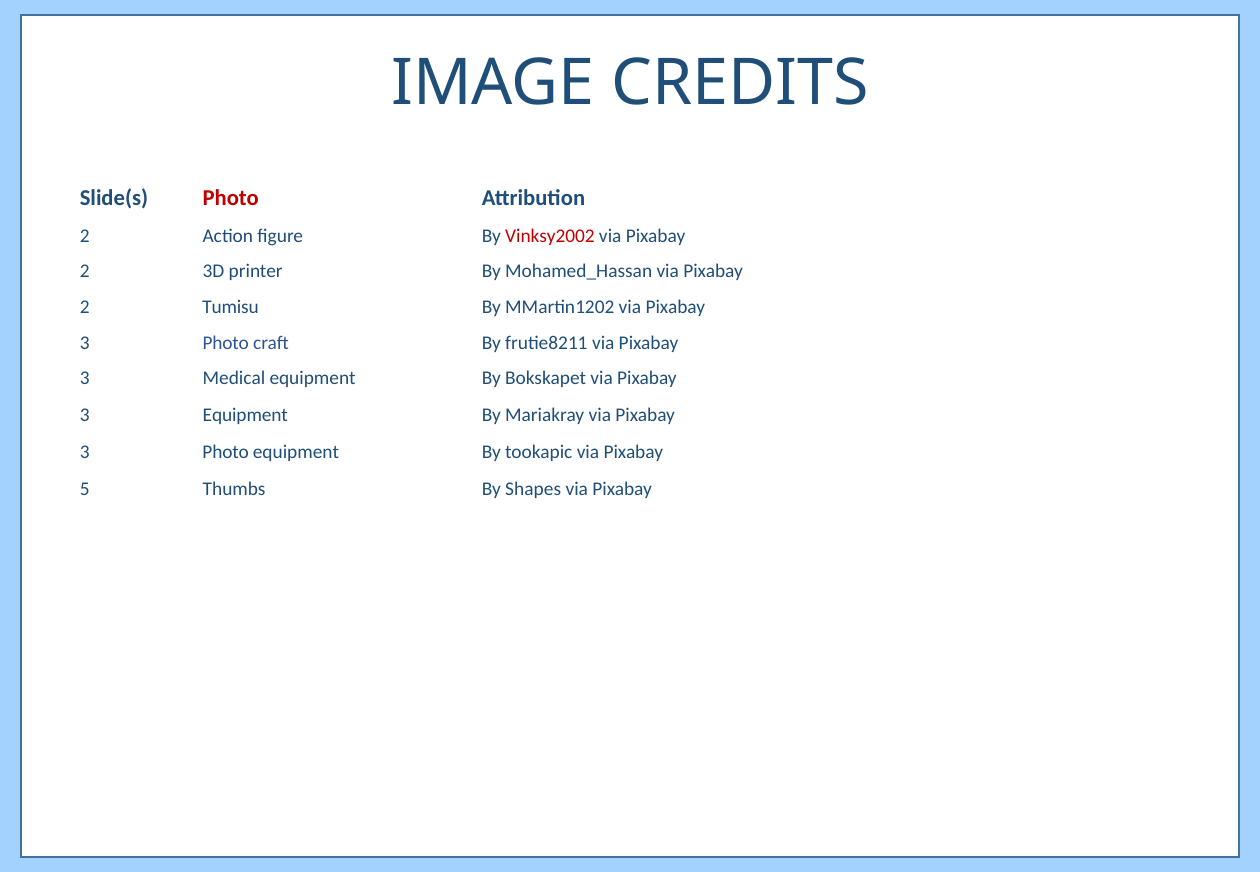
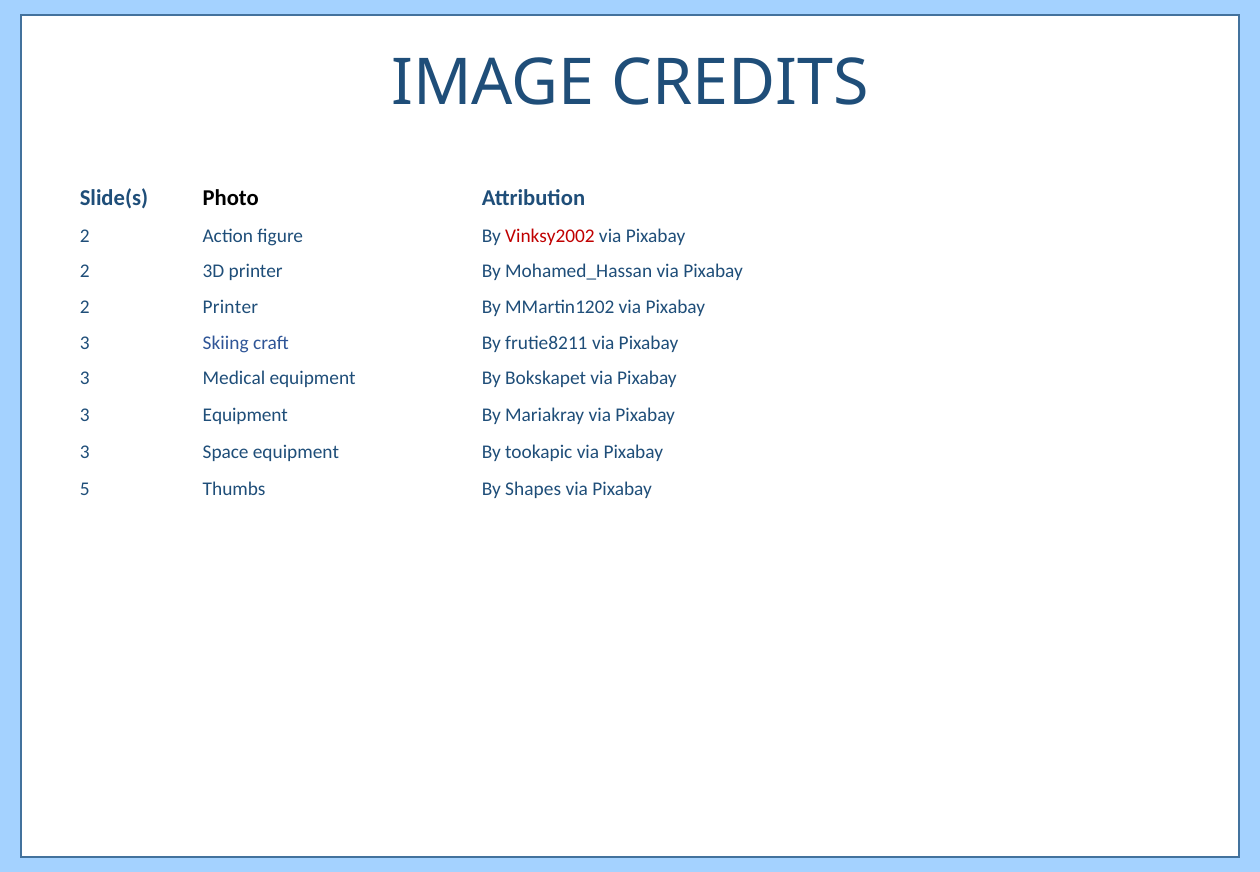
Photo colour: red -> black (231, 198)
2 Tumisu: Tumisu -> Printer (230, 307)
Photo: Photo -> Skiing (226, 343)
Photo: Photo -> Space (226, 453)
